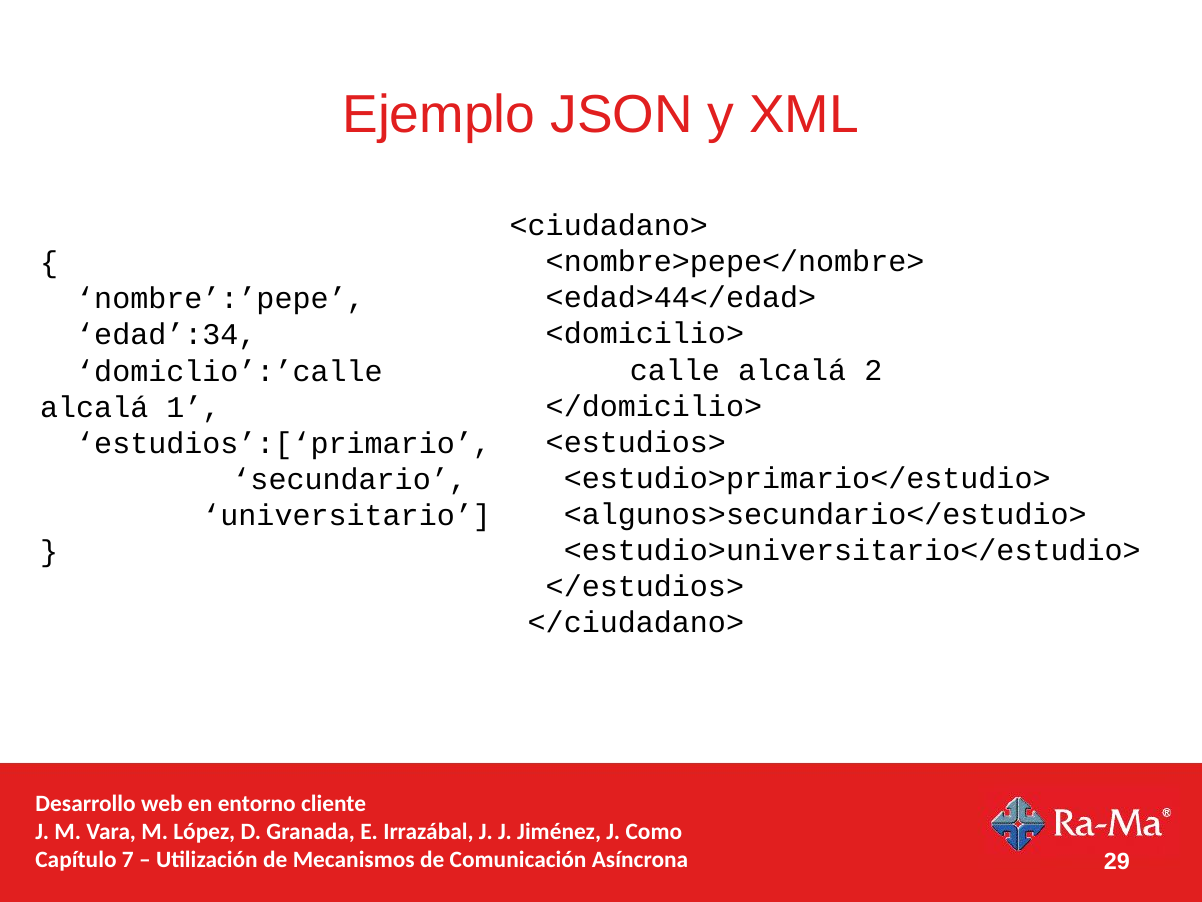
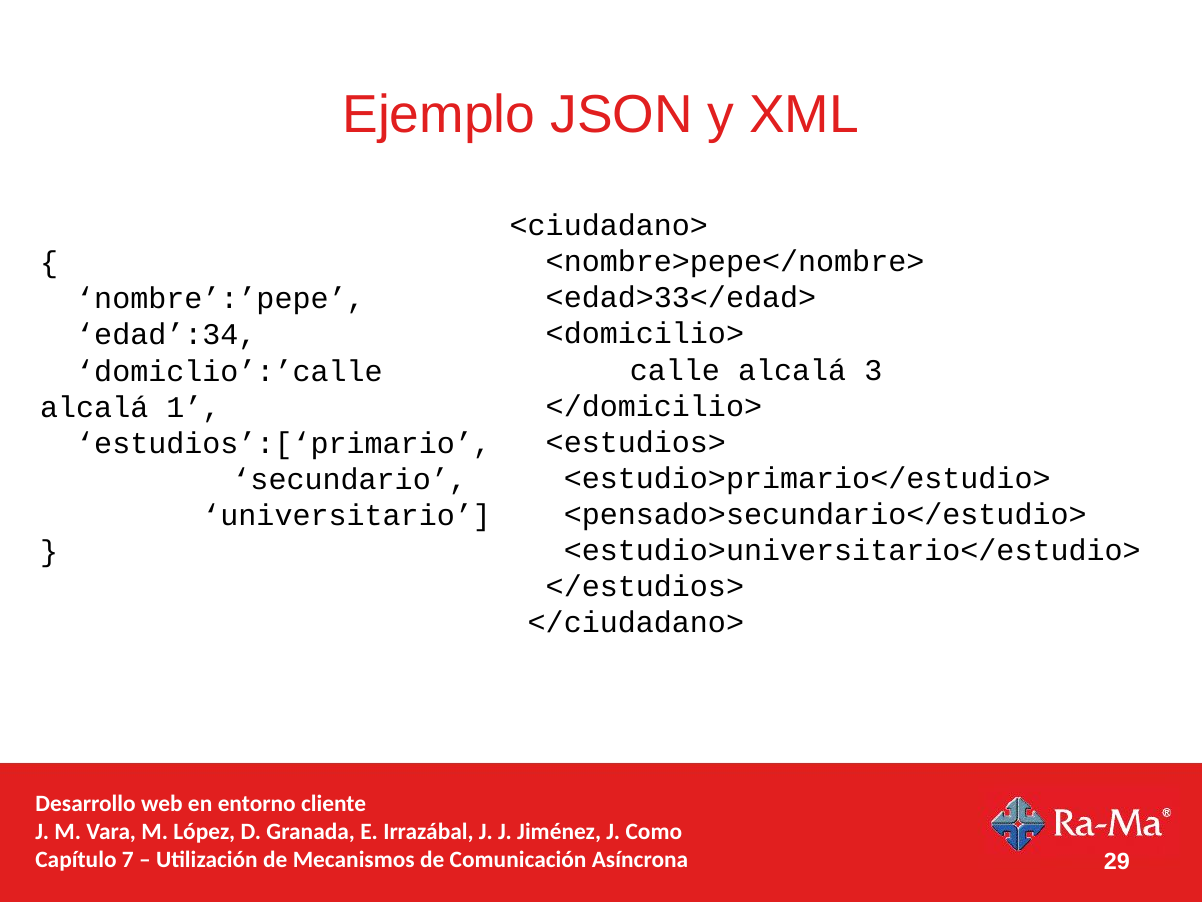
<edad>44</edad>: <edad>44</edad> -> <edad>33</edad> (681, 298)
2: 2 -> 3 (873, 370)
<algunos>secundario</estudio>: <algunos>secundario</estudio> -> <pensado>secundario</estudio> (825, 514)
